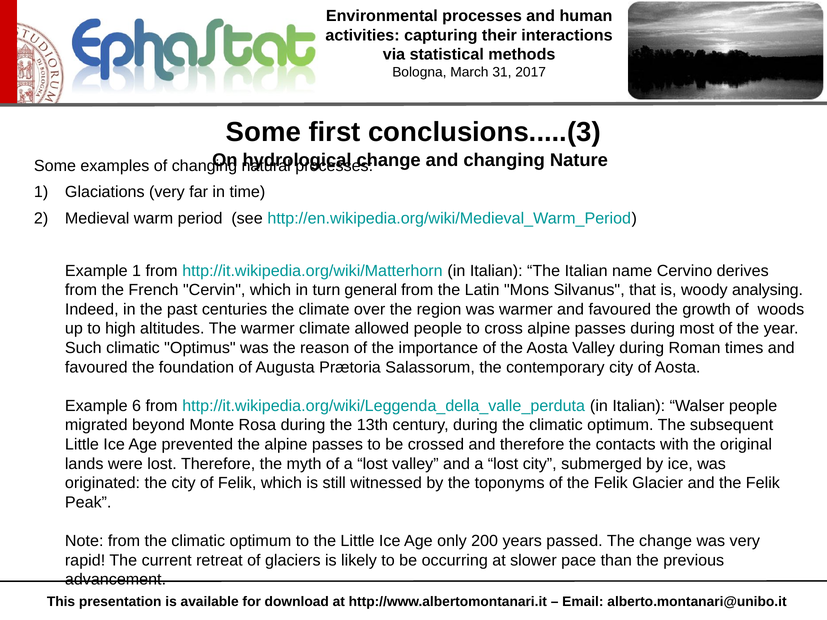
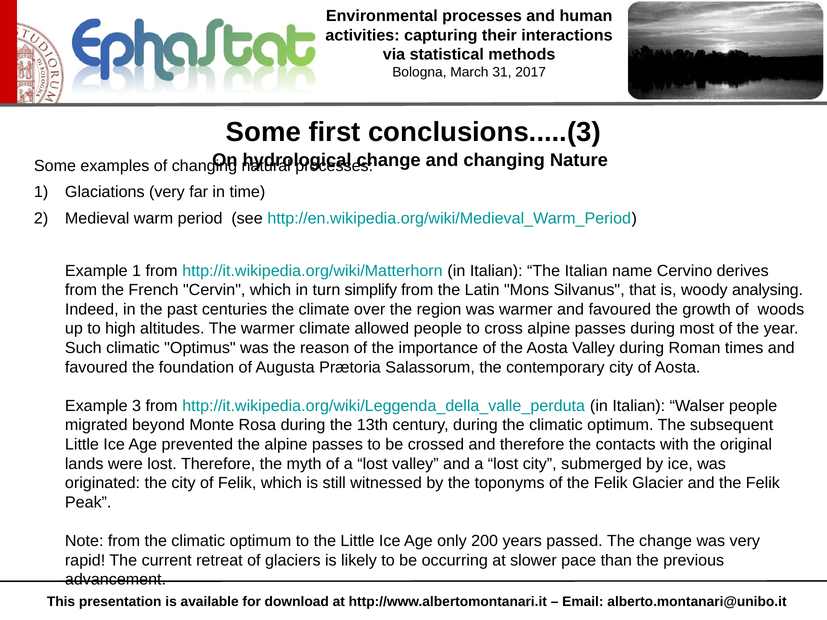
general: general -> simplify (371, 290)
6: 6 -> 3 (137, 406)
